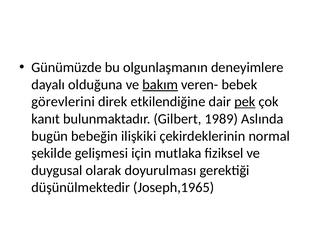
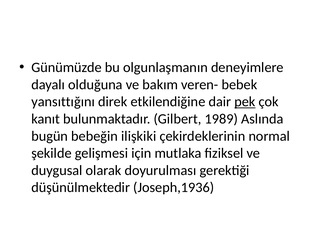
bakım underline: present -> none (160, 84)
görevlerini: görevlerini -> yansıttığını (63, 102)
Joseph,1965: Joseph,1965 -> Joseph,1936 (174, 187)
